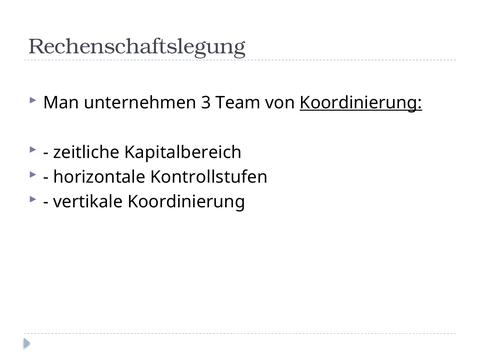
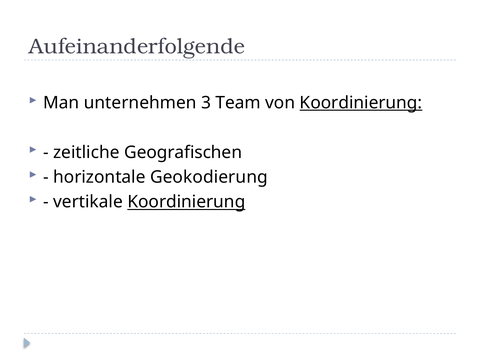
Rechenschaftslegung: Rechenschaftslegung -> Aufeinanderfolgende (137, 46)
Kapitalbereich: Kapitalbereich -> Geografischen (183, 152)
Kontrollstufen: Kontrollstufen -> Geokodierung (209, 177)
Koordinierung underline: none -> present (186, 202)
